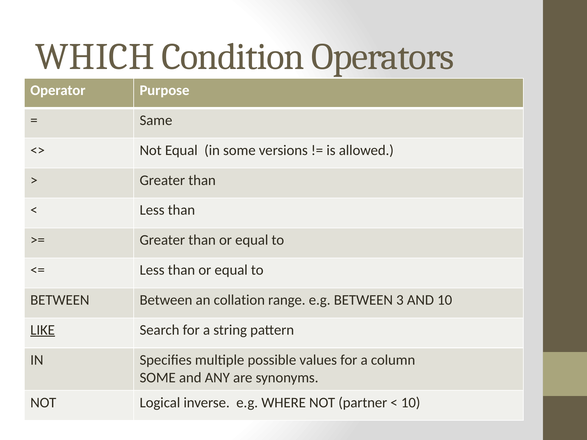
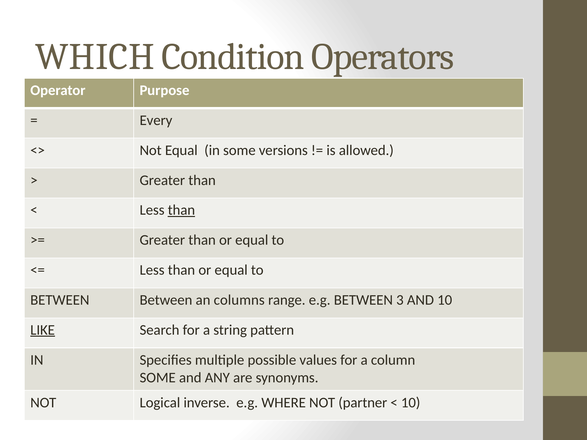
Same: Same -> Every (156, 120)
than underline: none -> present (181, 210)
collation: collation -> columns (239, 300)
